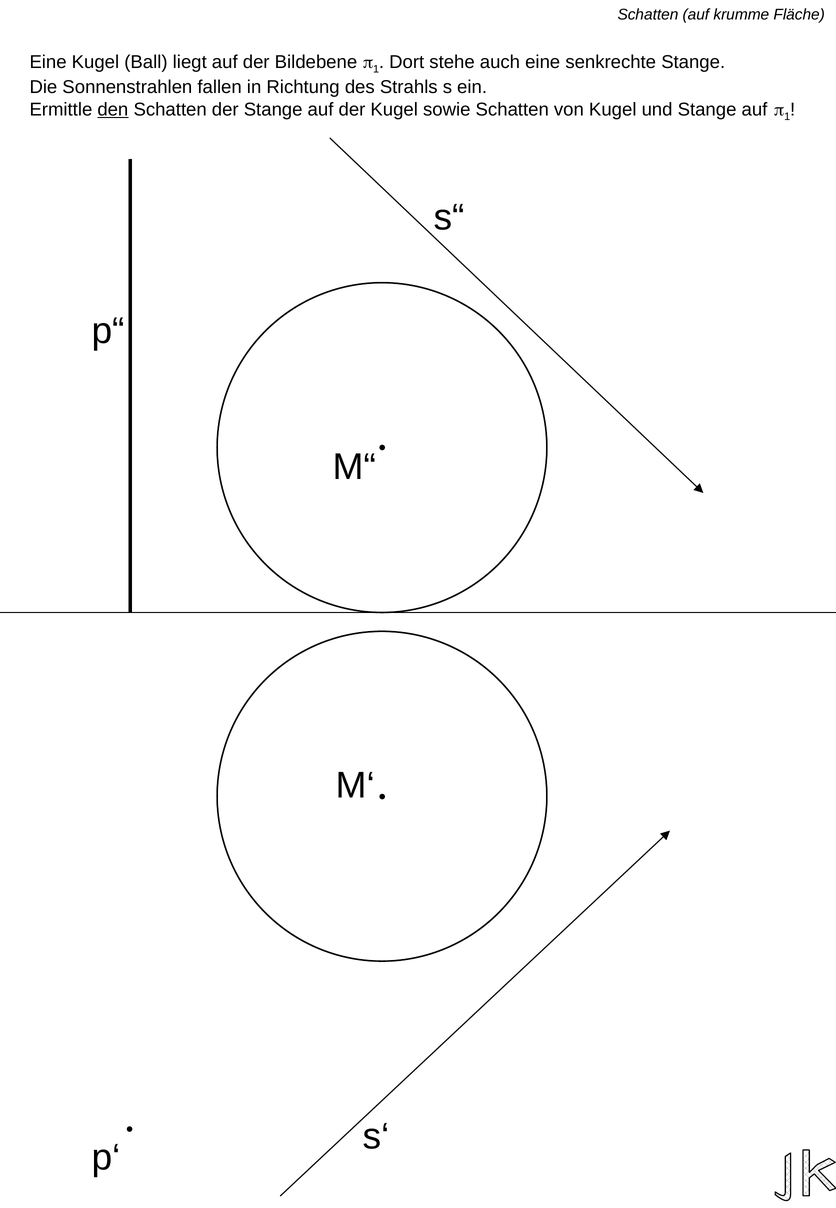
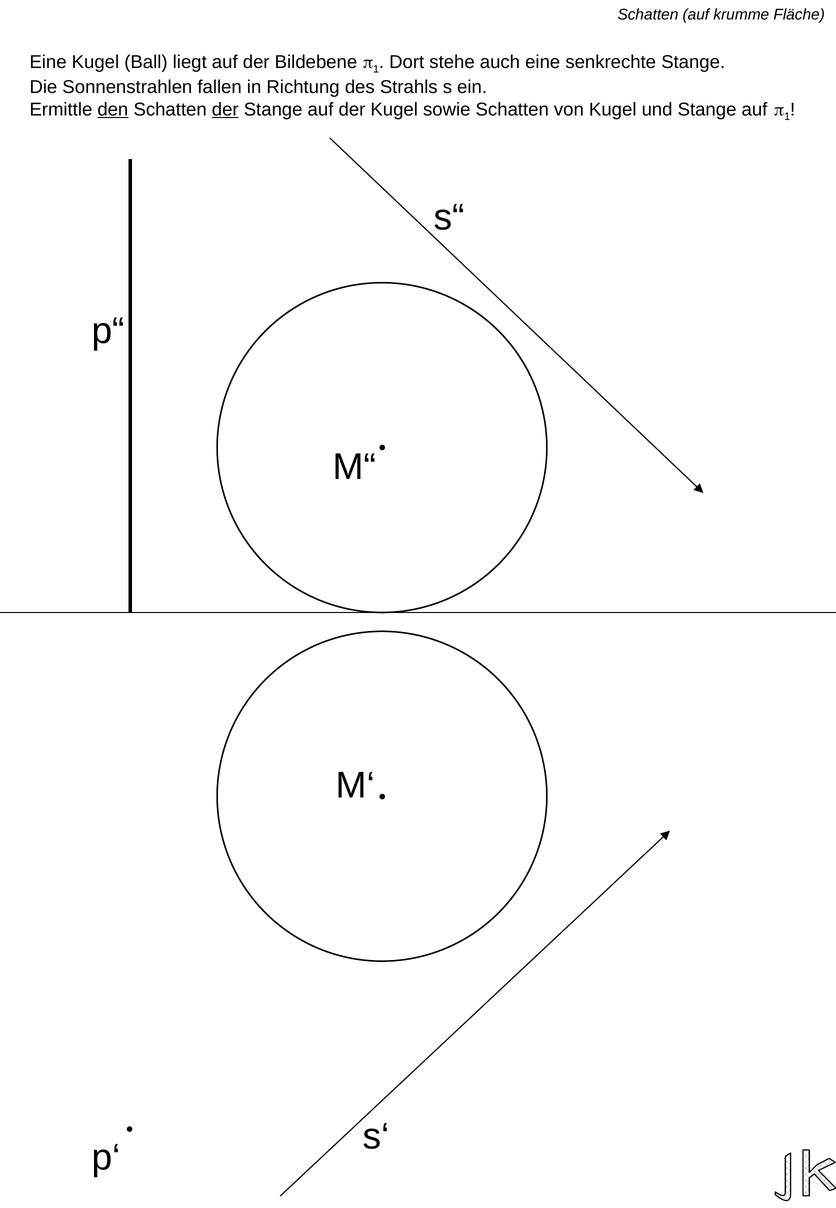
der underline: none -> present (225, 109)
